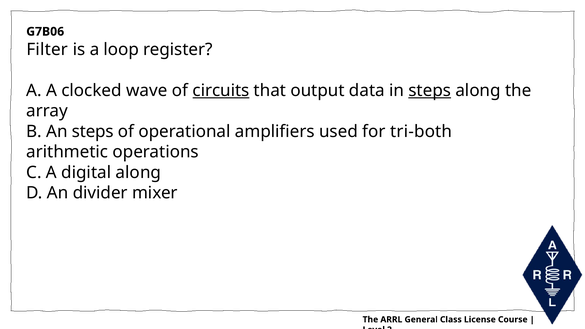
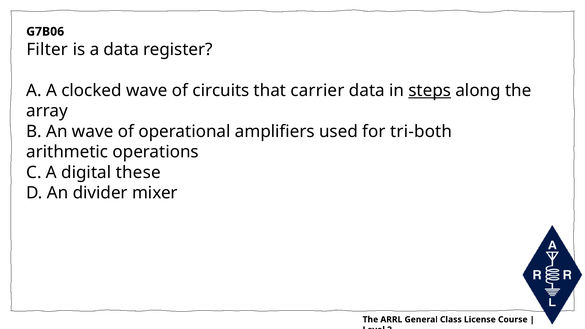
a loop: loop -> data (121, 50)
circuits underline: present -> none (221, 90)
output: output -> carrier (317, 90)
An steps: steps -> wave (93, 131)
digital along: along -> these (138, 172)
